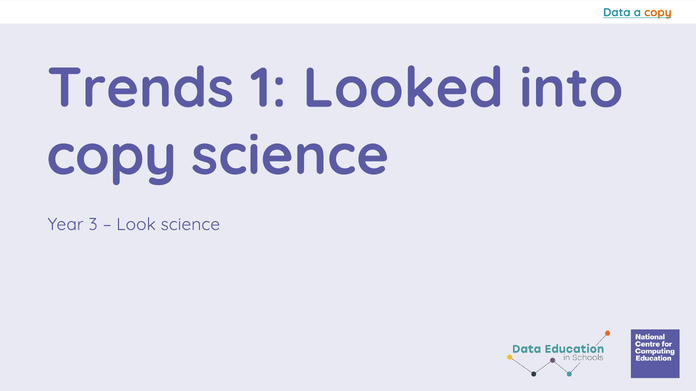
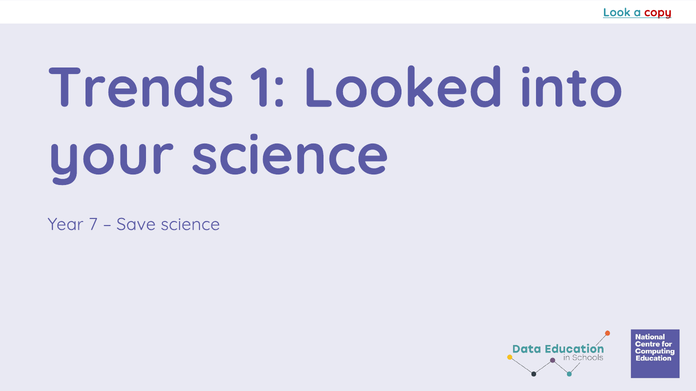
Data: Data -> Look (617, 12)
copy colour: orange -> red (658, 12)
copy: copy -> your (111, 156)
3: 3 -> 7 (93, 225)
Look: Look -> Save (136, 225)
